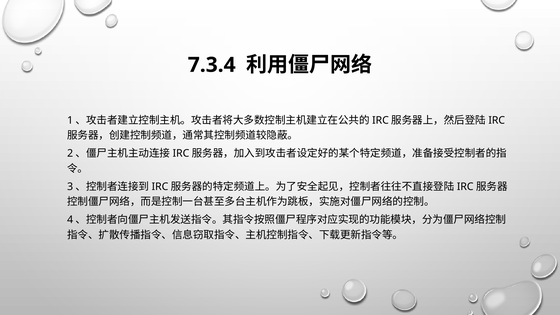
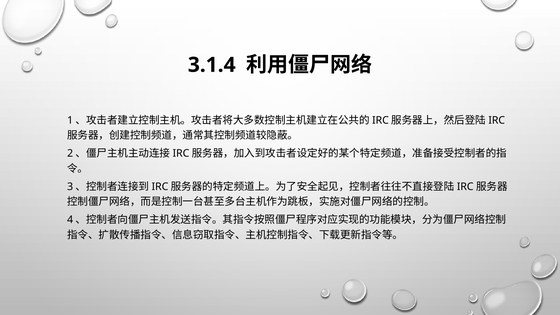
7.3.4: 7.3.4 -> 3.1.4 (212, 65)
